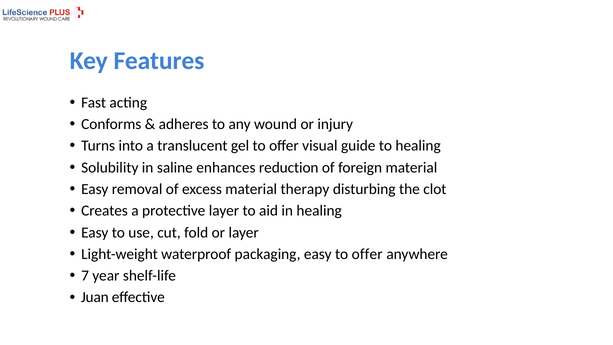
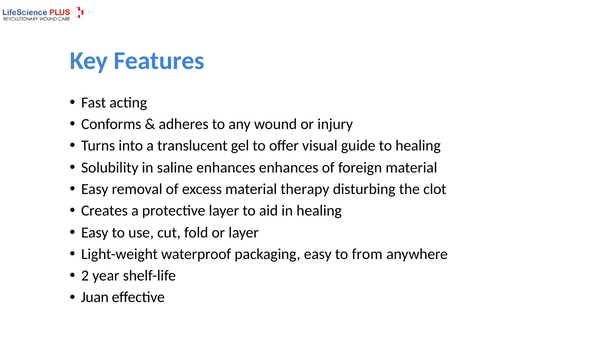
enhances reduction: reduction -> enhances (289, 167)
easy to offer: offer -> from (367, 254)
7: 7 -> 2 (85, 276)
